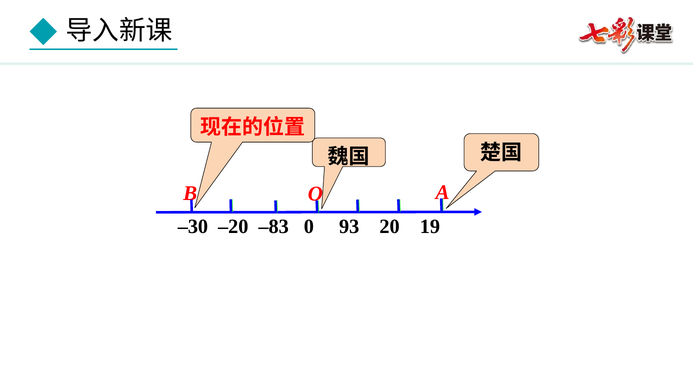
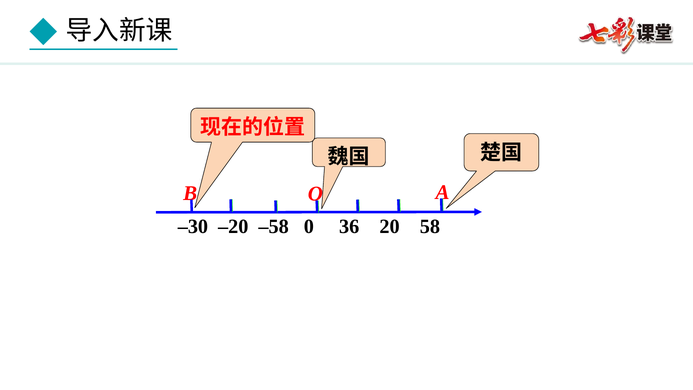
–83: –83 -> –58 (274, 227)
93: 93 -> 36 (349, 227)
19: 19 -> 58 (430, 227)
